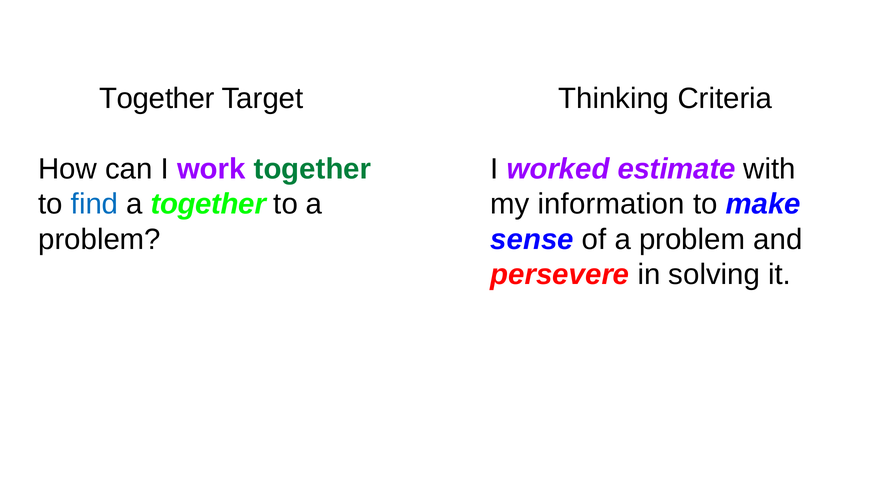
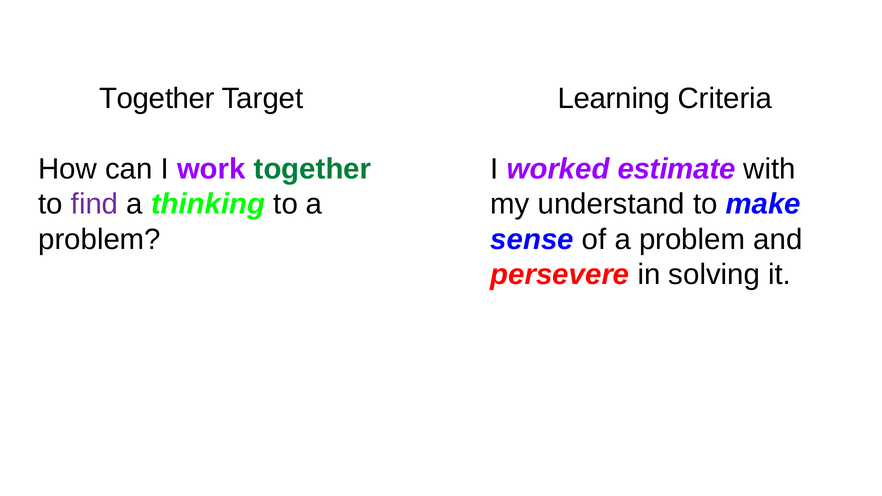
Thinking: Thinking -> Learning (614, 98)
find colour: blue -> purple (95, 204)
a together: together -> thinking (208, 204)
information: information -> understand (611, 204)
